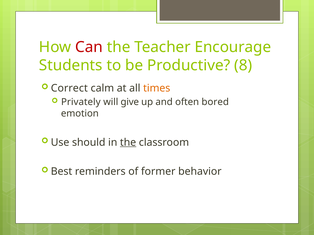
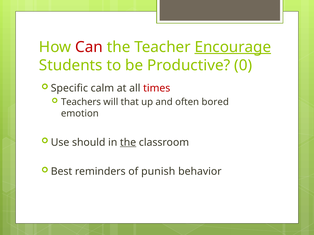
Encourage underline: none -> present (233, 47)
8: 8 -> 0 (243, 65)
Correct: Correct -> Specific (69, 88)
times colour: orange -> red (157, 88)
Privately: Privately -> Teachers (81, 102)
give: give -> that (130, 102)
former: former -> punish (158, 172)
